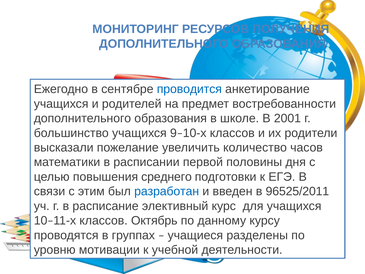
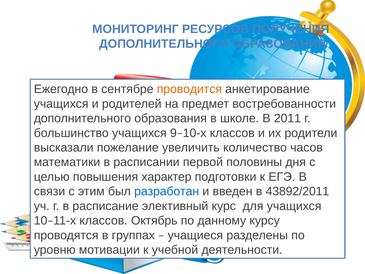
проводится colour: blue -> orange (189, 89)
2001: 2001 -> 2011 (287, 118)
среднего: среднего -> характер (166, 177)
96525/2011: 96525/2011 -> 43892/2011 (297, 191)
